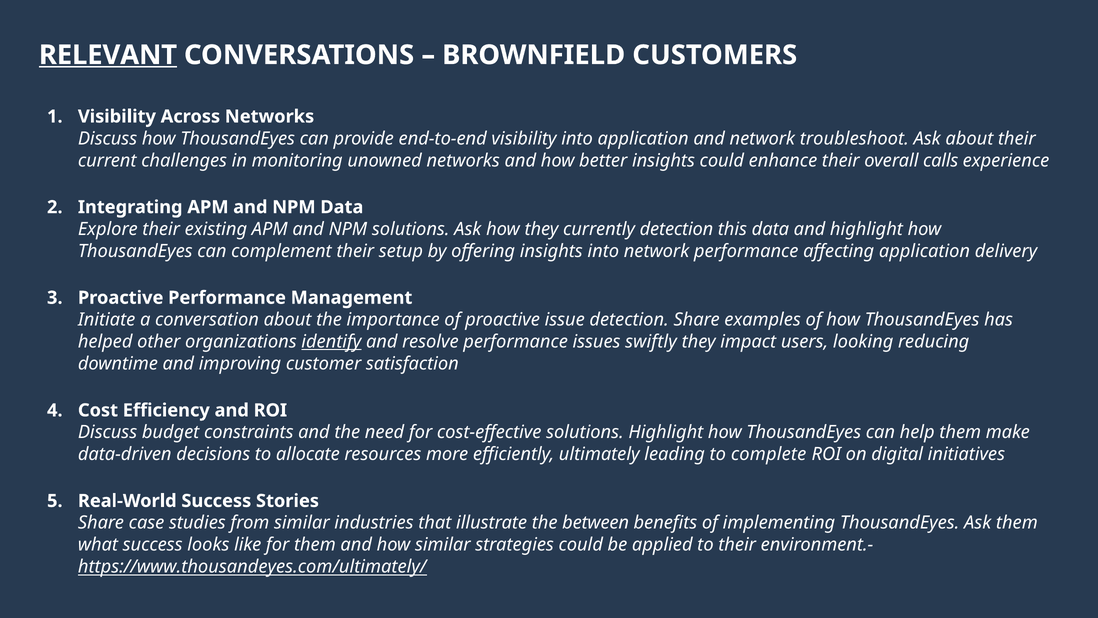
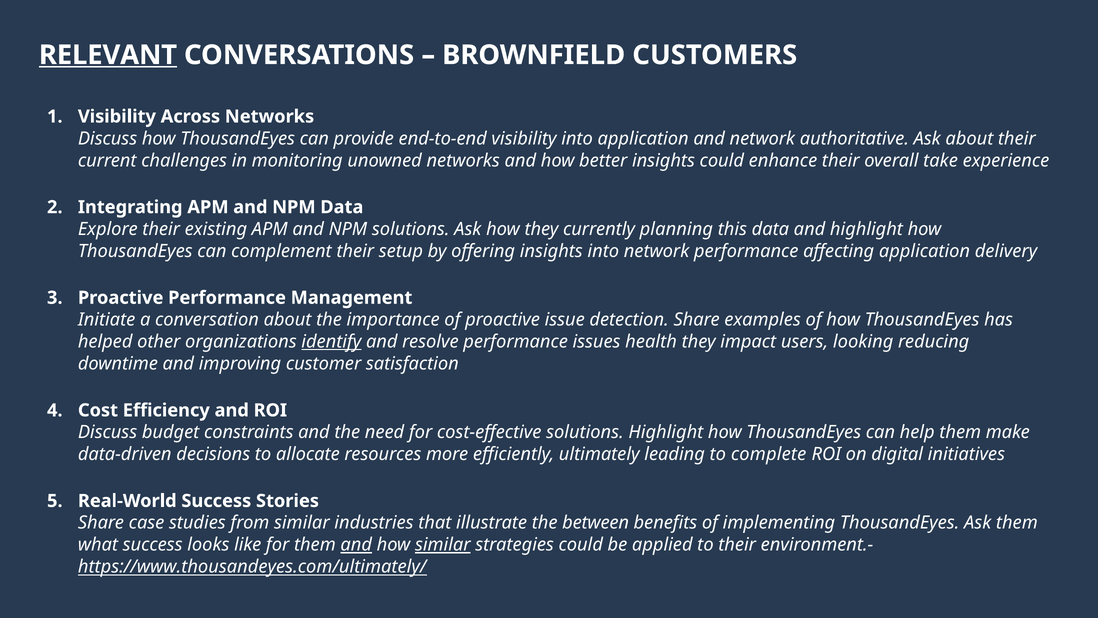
troubleshoot: troubleshoot -> authoritative (854, 138)
calls: calls -> take (941, 160)
currently detection: detection -> planning (676, 229)
swiftly: swiftly -> health (651, 341)
and underline: none -> present (356, 545)
similar underline: none -> present (443, 545)
